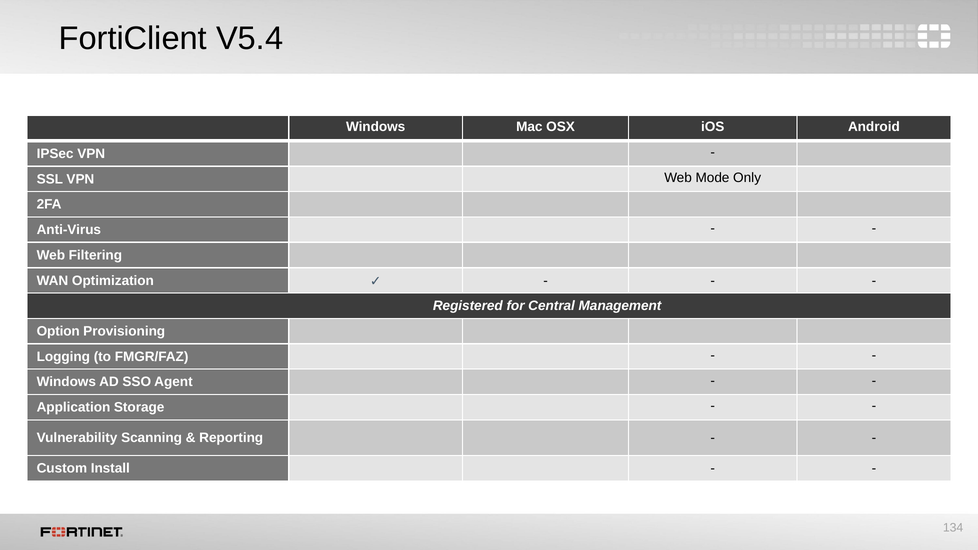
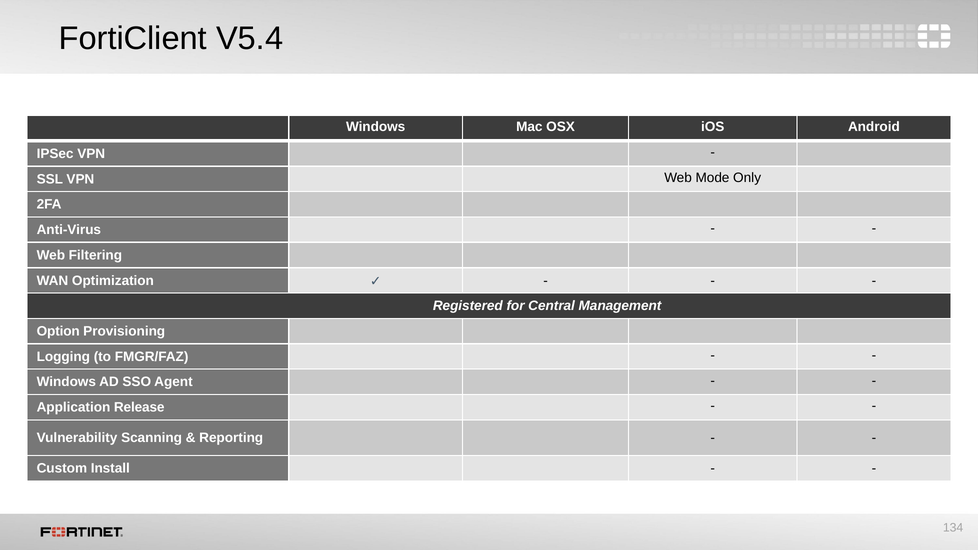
Storage: Storage -> Release (139, 407)
